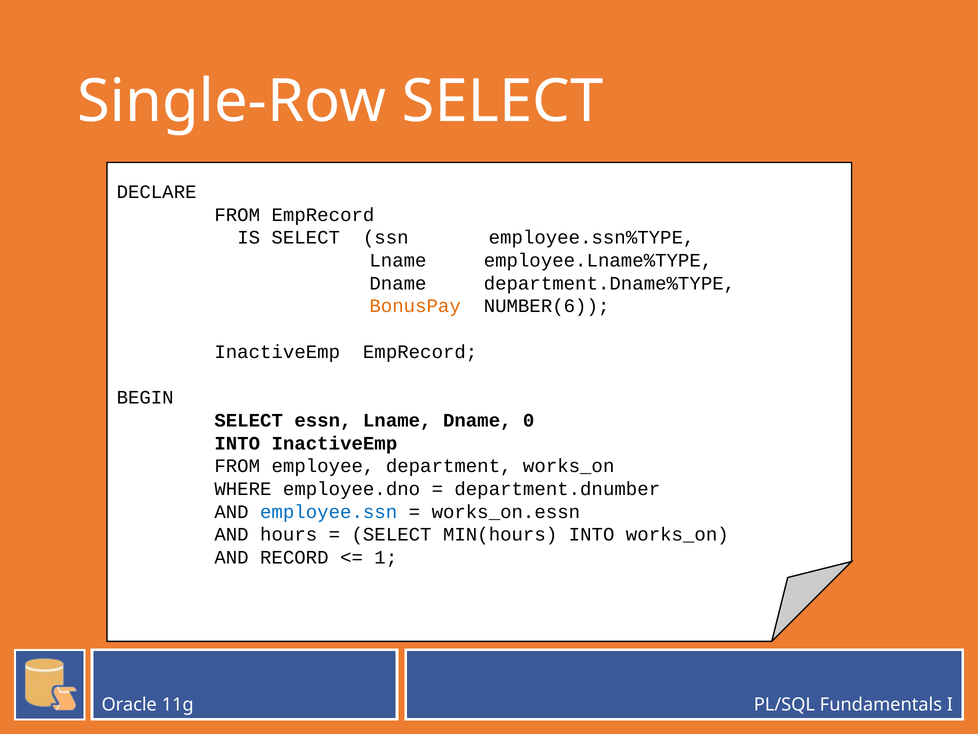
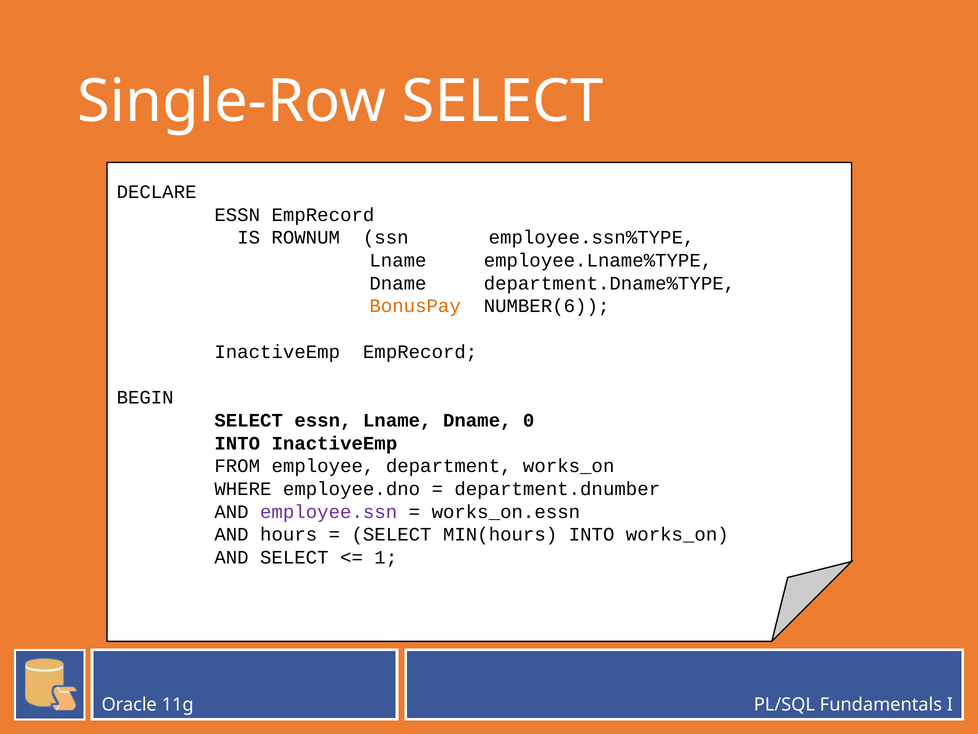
FROM: FROM -> ESSN (237, 215)
IS SELECT: SELECT -> ROWNUM (306, 237)
employee.ssn colour: blue -> purple (329, 511)
AND RECORD: RECORD -> SELECT (294, 557)
